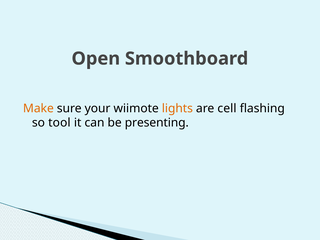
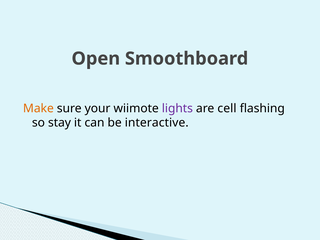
lights colour: orange -> purple (177, 108)
tool: tool -> stay (59, 123)
presenting: presenting -> interactive (157, 123)
